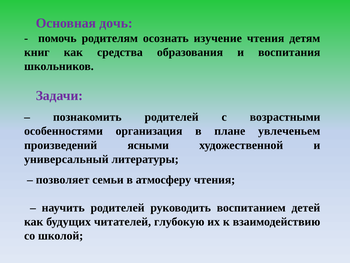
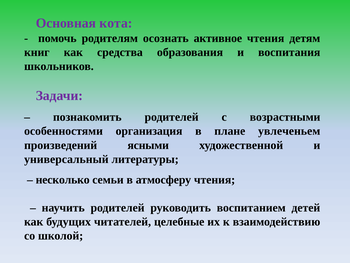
дочь: дочь -> кота (116, 23)
изучение: изучение -> активное (218, 38)
позволяет: позволяет -> несколько (63, 179)
глубокую: глубокую -> целебные (179, 221)
